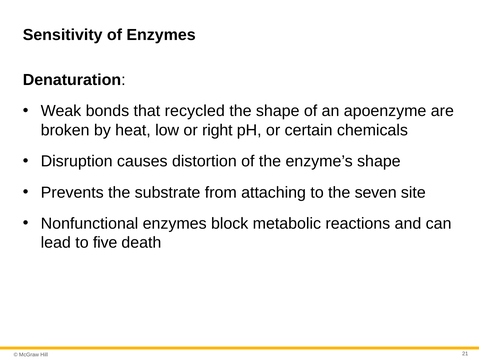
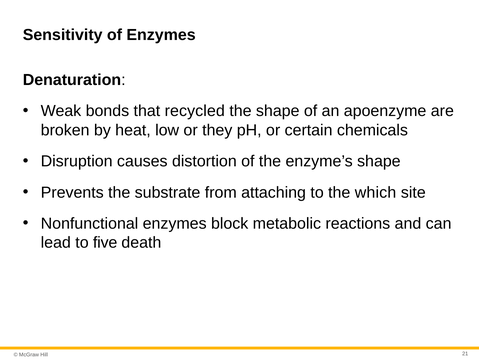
right: right -> they (217, 130)
seven: seven -> which (376, 193)
